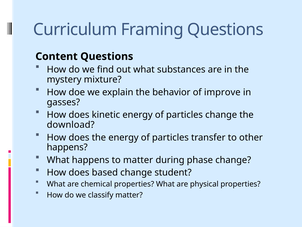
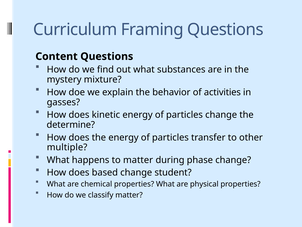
improve: improve -> activities (222, 92)
download: download -> determine (71, 125)
happens: happens -> multiple (67, 147)
